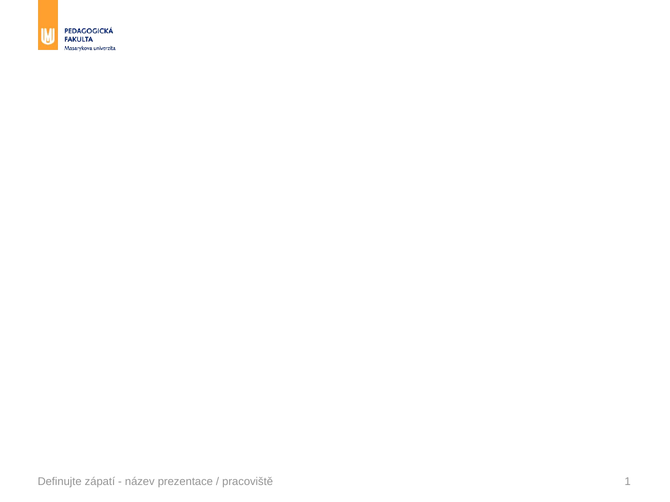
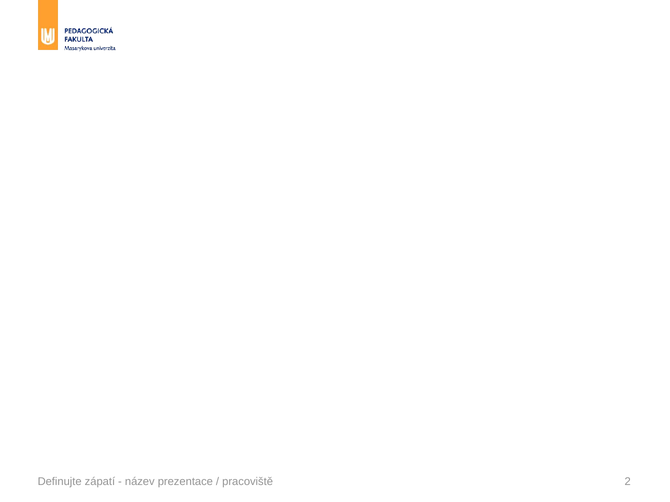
1: 1 -> 2 (628, 482)
